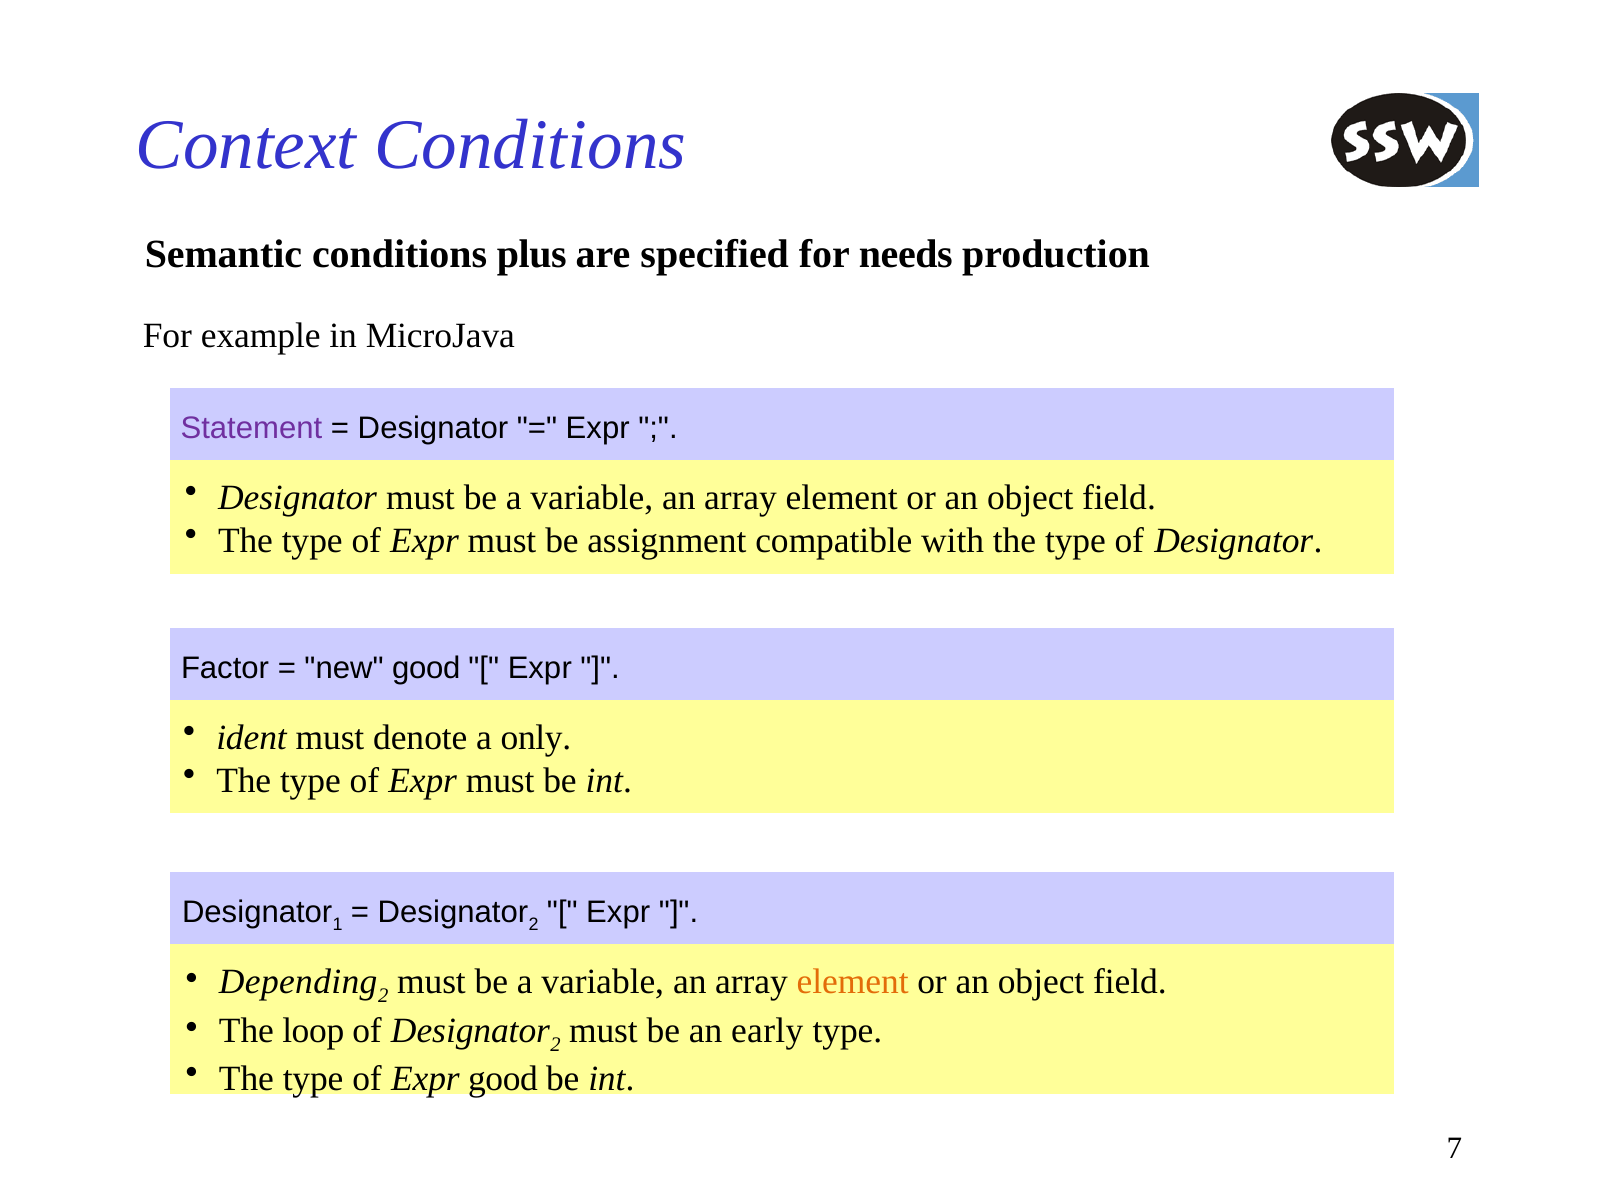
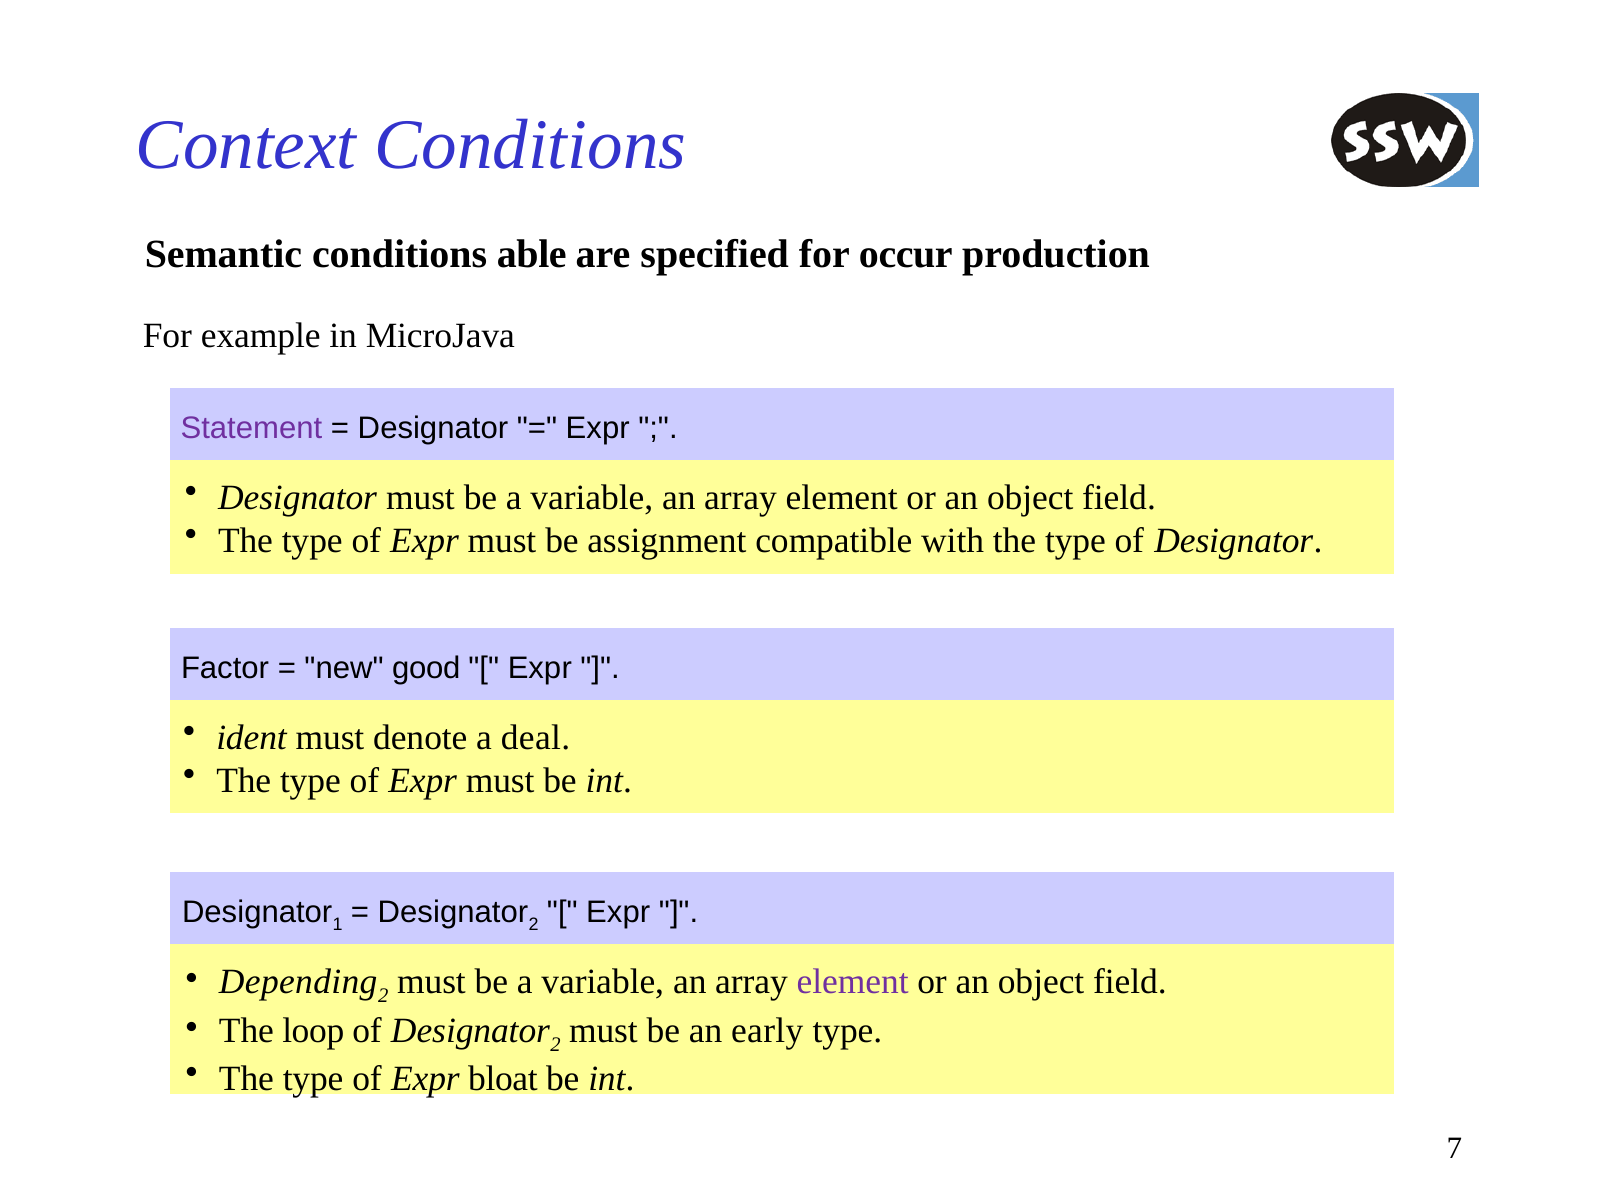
plus: plus -> able (532, 255)
needs: needs -> occur (906, 255)
only: only -> deal (536, 737)
element colour: orange -> purple (853, 982)
Expr good: good -> bloat (503, 1078)
